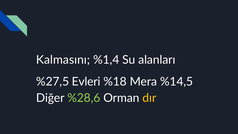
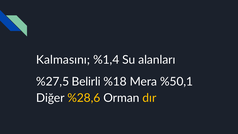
Evleri: Evleri -> Belirli (86, 82)
%14,5: %14,5 -> %50,1 (177, 82)
%28,6 colour: light green -> yellow (84, 98)
